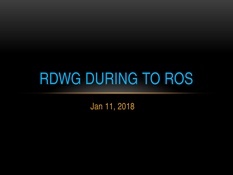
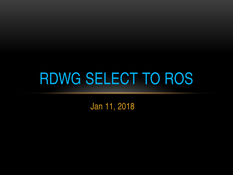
DURING: DURING -> SELECT (112, 79)
